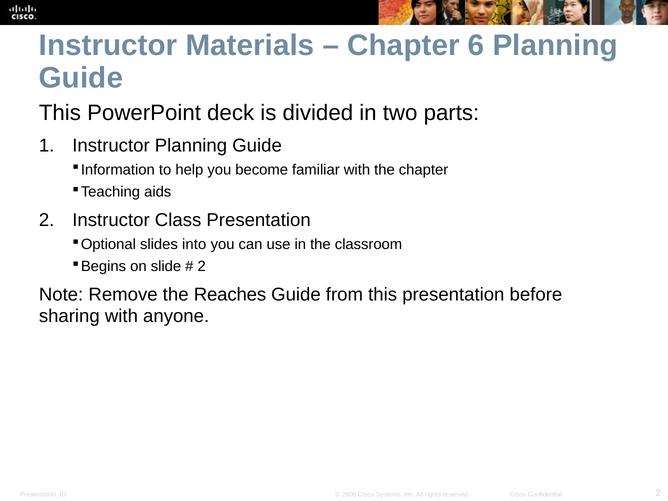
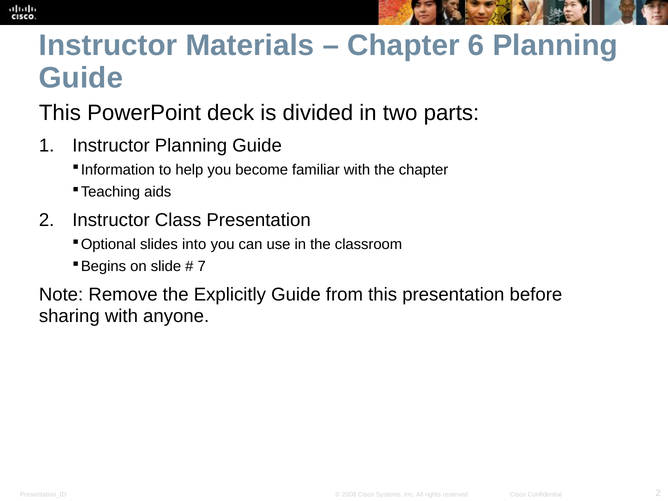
2: 2 -> 7 (202, 266)
Reaches: Reaches -> Explicitly (230, 295)
